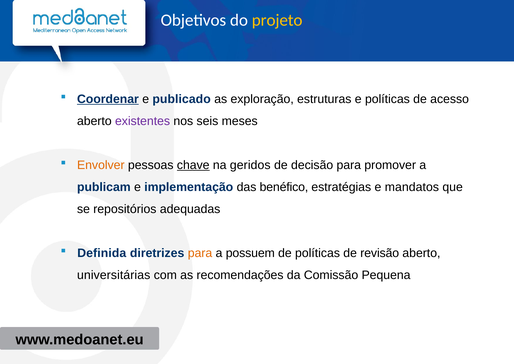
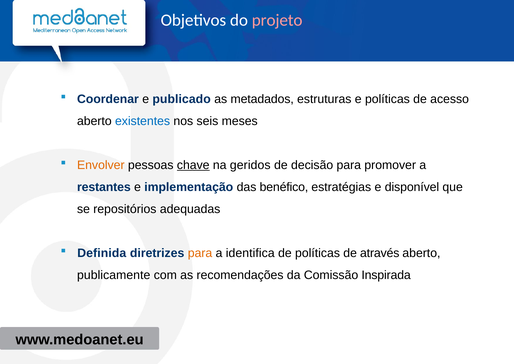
projeto colour: yellow -> pink (277, 20)
Coordenar underline: present -> none (108, 99)
exploração: exploração -> metadados (262, 99)
existentes colour: purple -> blue (143, 121)
publicam: publicam -> restantes (104, 187)
mandatos: mandatos -> disponível (412, 187)
possuem: possuem -> identifica (250, 253)
revisão: revisão -> através (380, 253)
universitárias: universitárias -> publicamente (114, 275)
Pequena: Pequena -> Inspirada (386, 275)
